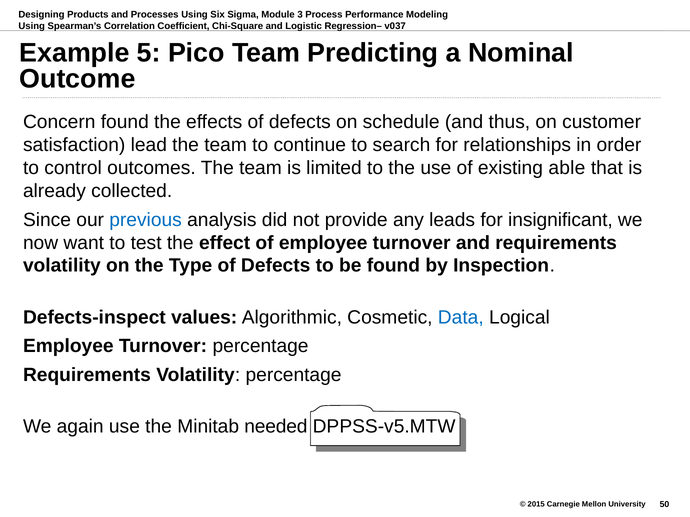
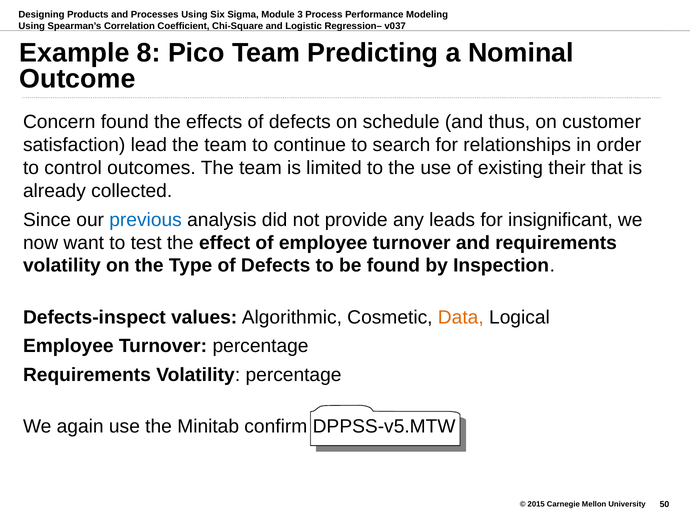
5: 5 -> 8 (149, 53)
able: able -> their (567, 168)
Data colour: blue -> orange (461, 318)
needed: needed -> confirm (276, 427)
